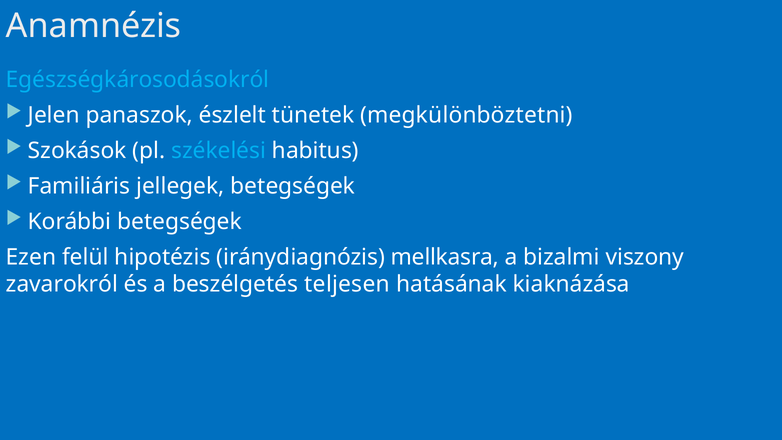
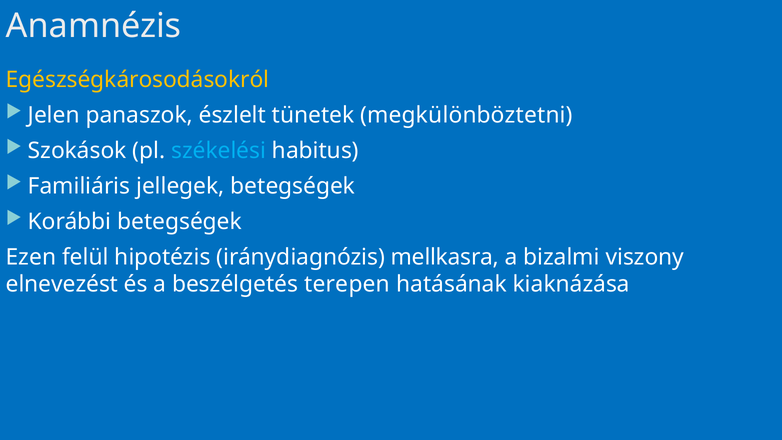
Egészségkárosodásokról colour: light blue -> yellow (138, 80)
zavarokról: zavarokról -> elnevezést (62, 284)
teljesen: teljesen -> terepen (347, 284)
